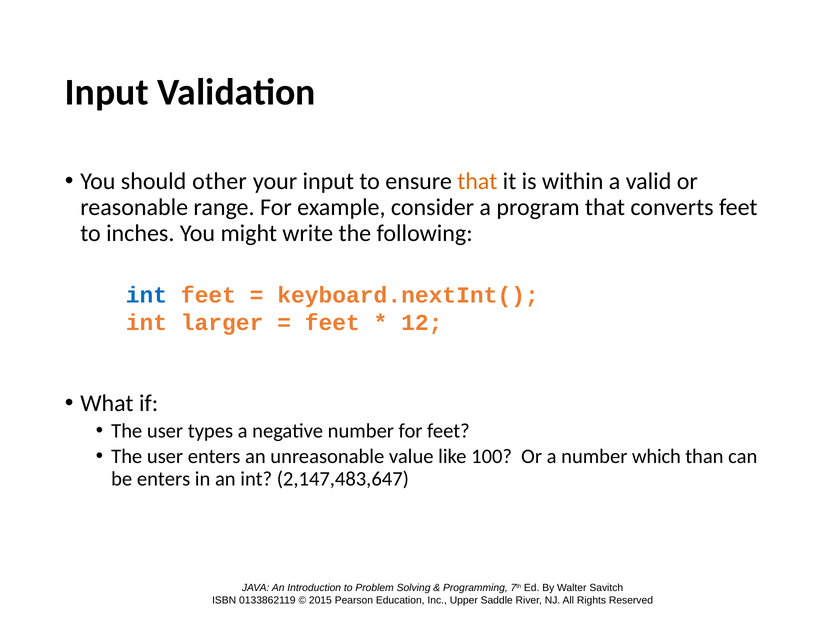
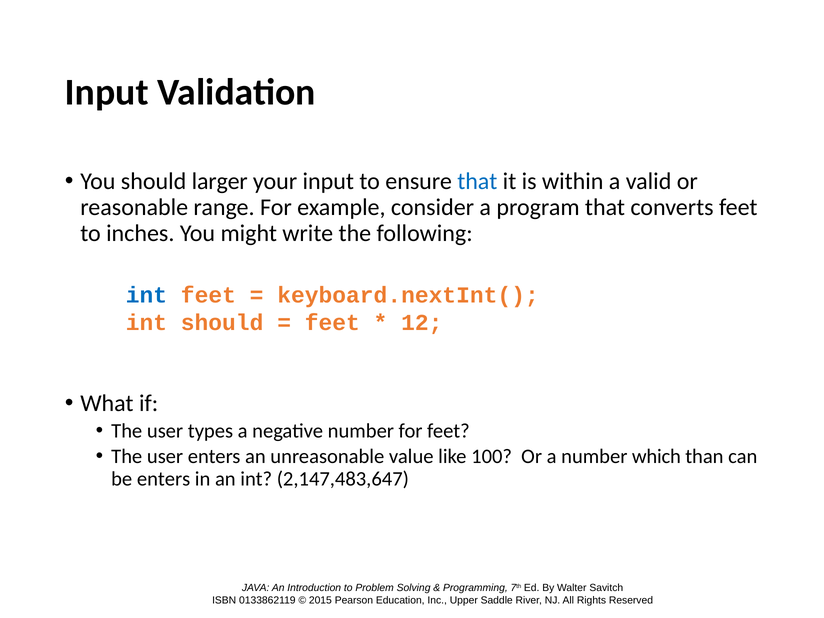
other: other -> larger (220, 181)
that colour: orange -> blue (477, 181)
int larger: larger -> should (222, 322)
